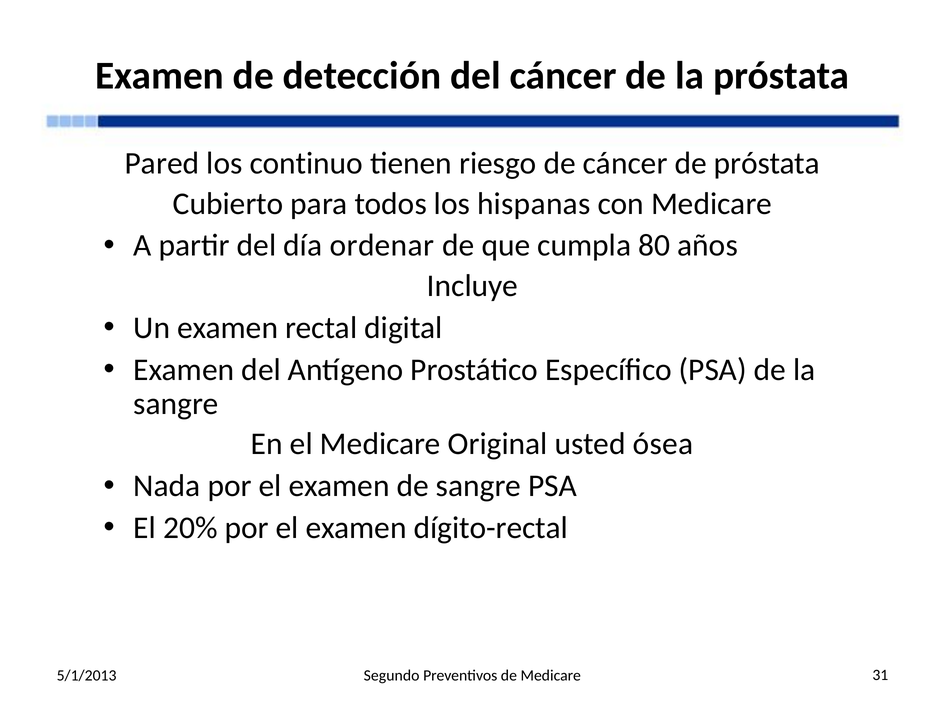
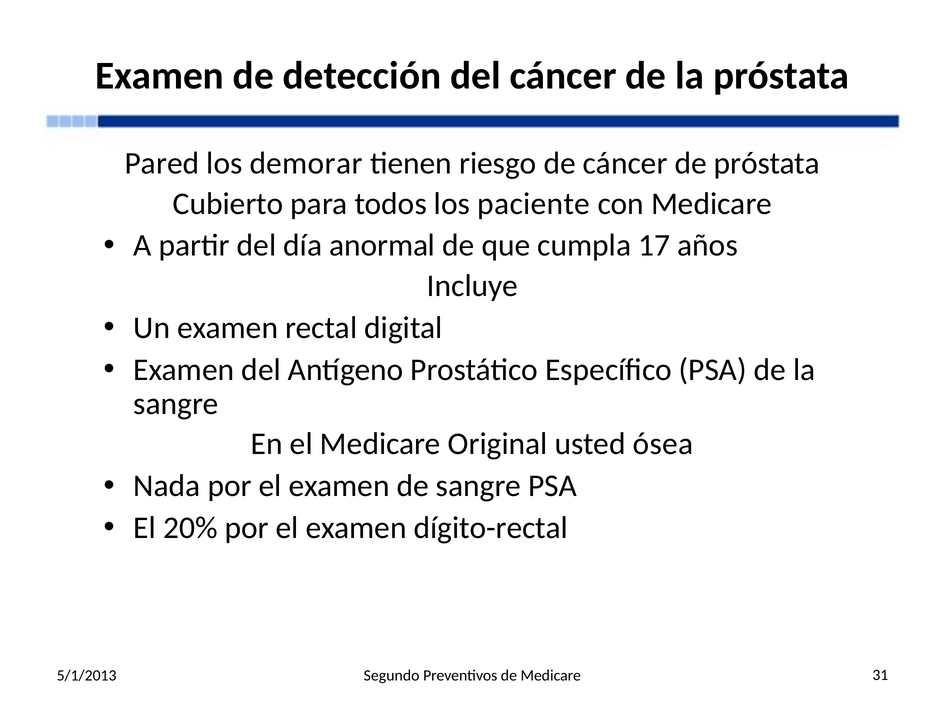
continuo: continuo -> demorar (306, 163)
hispanas: hispanas -> paciente (534, 204)
ordenar: ordenar -> anormal (382, 245)
80: 80 -> 17 (654, 245)
